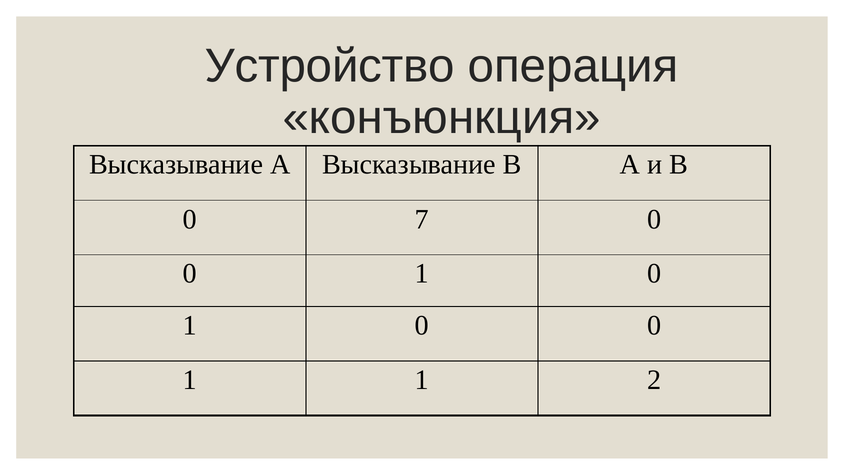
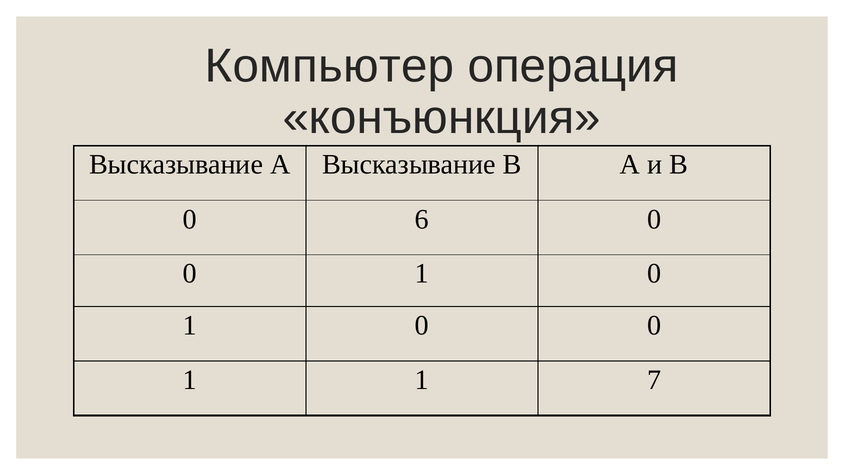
Устройство: Устройство -> Компьютер (330, 66)
7: 7 -> 6 (422, 219)
2: 2 -> 7 (654, 380)
